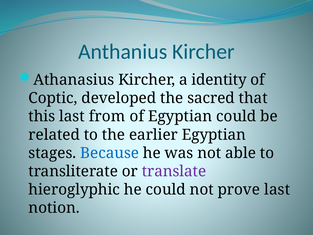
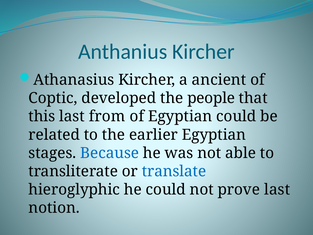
identity: identity -> ancient (219, 80)
sacred: sacred -> people (211, 98)
translate colour: purple -> blue (174, 171)
